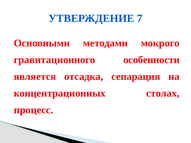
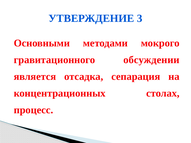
7: 7 -> 3 (140, 18)
особенности: особенности -> обсуждении (151, 60)
